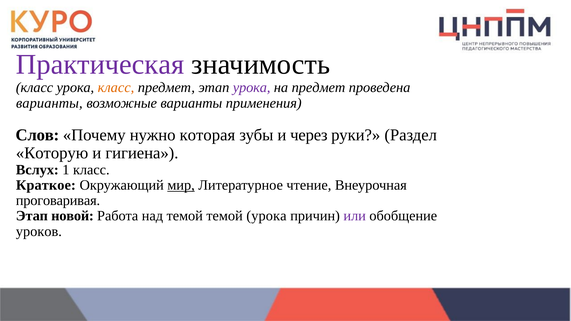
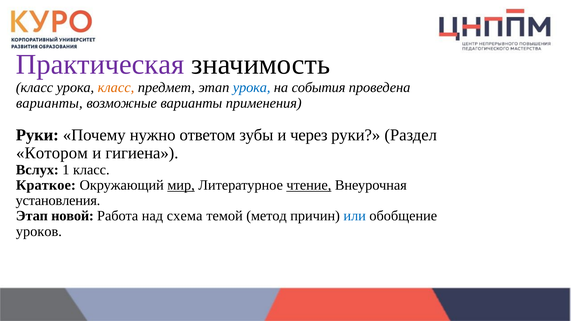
урока colour: purple -> blue (252, 88)
на предмет: предмет -> события (319, 88)
Слов: Слов -> Руки (37, 135)
которая: которая -> ответом (208, 135)
Которую: Которую -> Котором (52, 153)
чтение underline: none -> present (309, 185)
проговаривая: проговаривая -> установления (58, 201)
над темой: темой -> схема (185, 216)
темой урока: урока -> метод (267, 216)
или colour: purple -> blue (355, 216)
